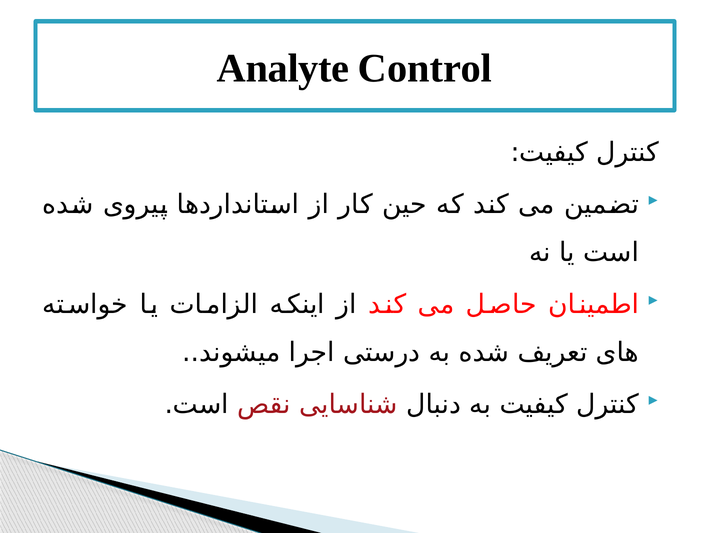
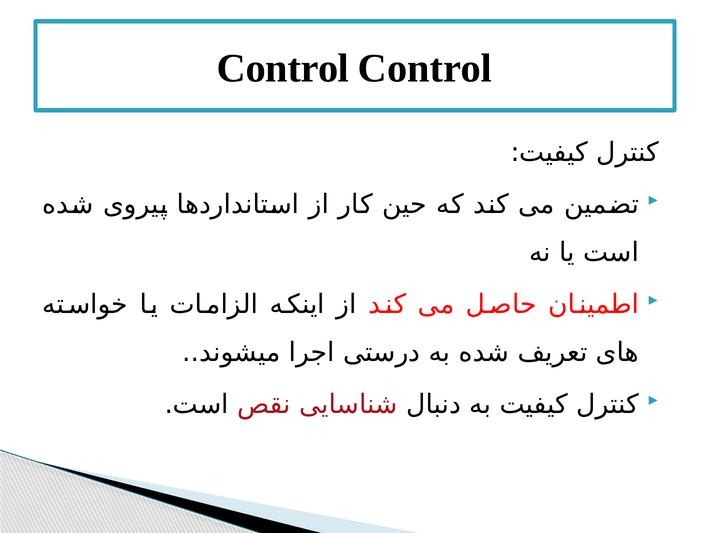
Analyte: Analyte -> Control (283, 69)
